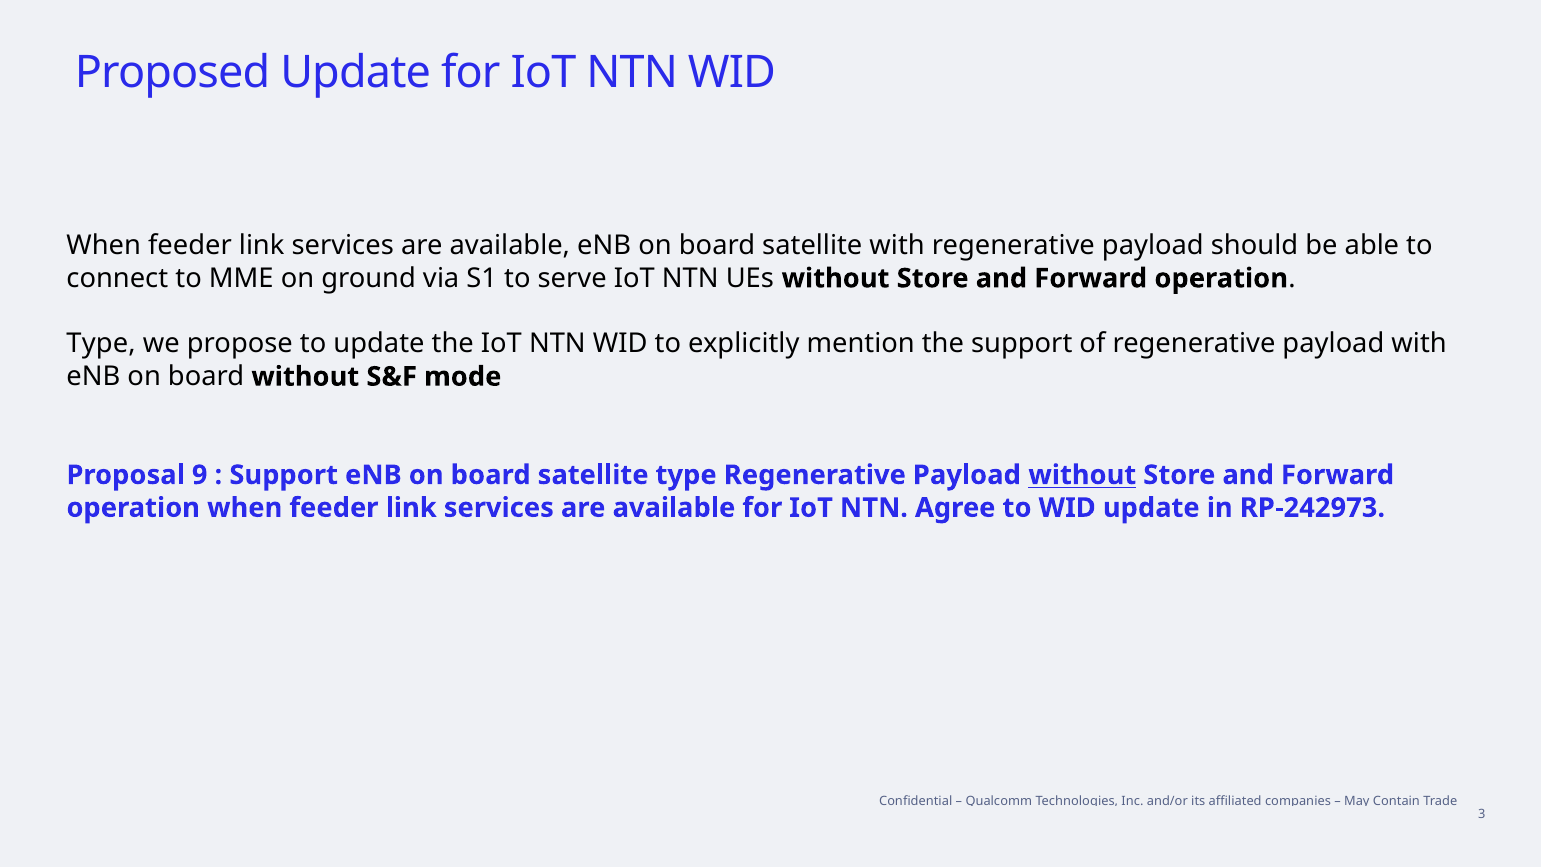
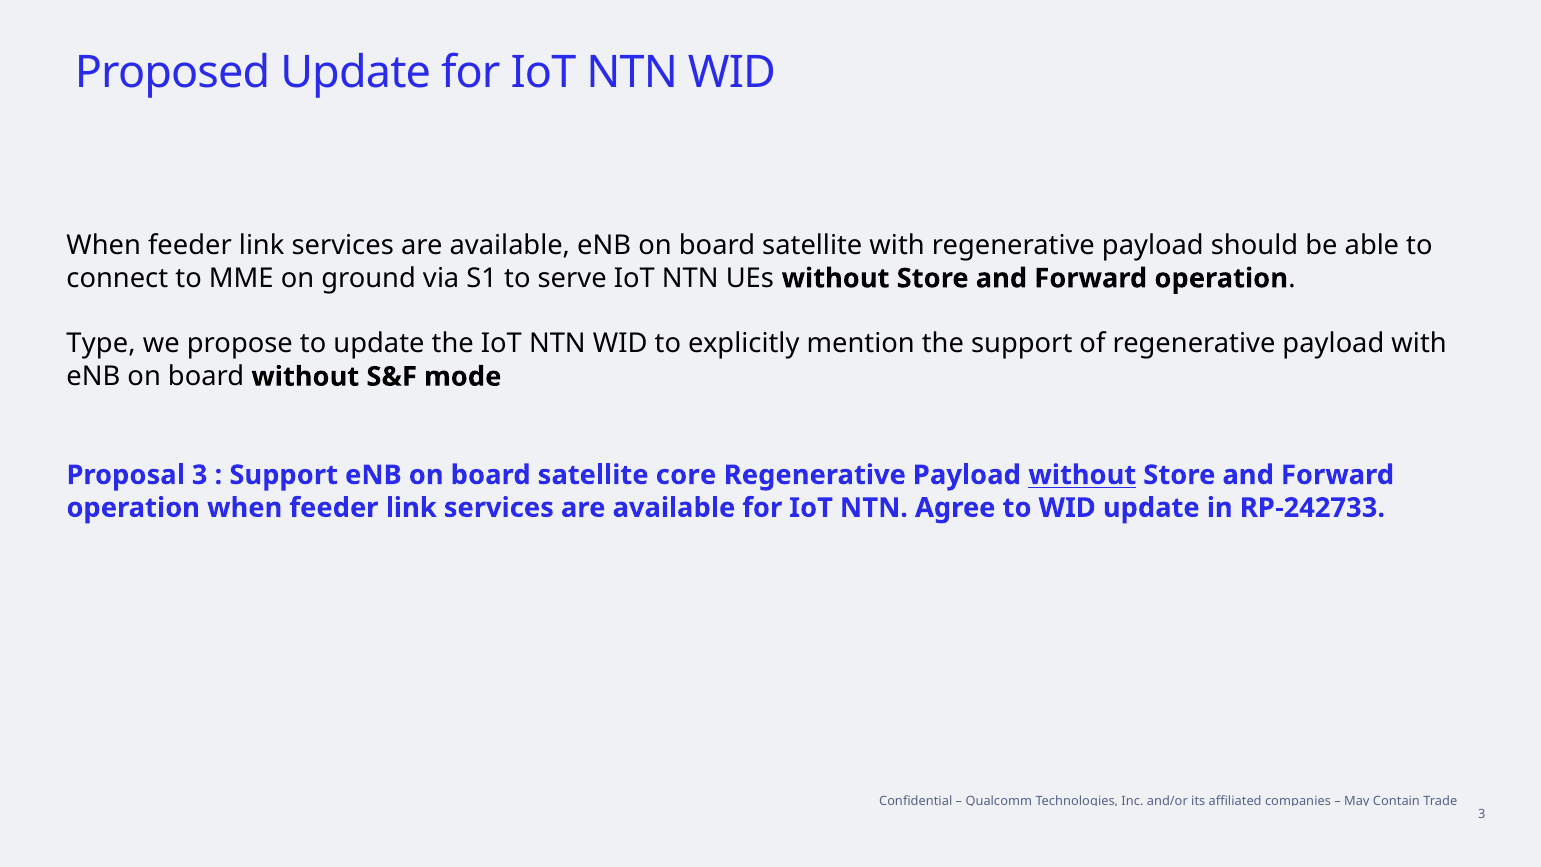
Proposal 9: 9 -> 3 (200, 475)
satellite type: type -> core (686, 475)
RP-242973: RP-242973 -> RP-242733 (1313, 508)
